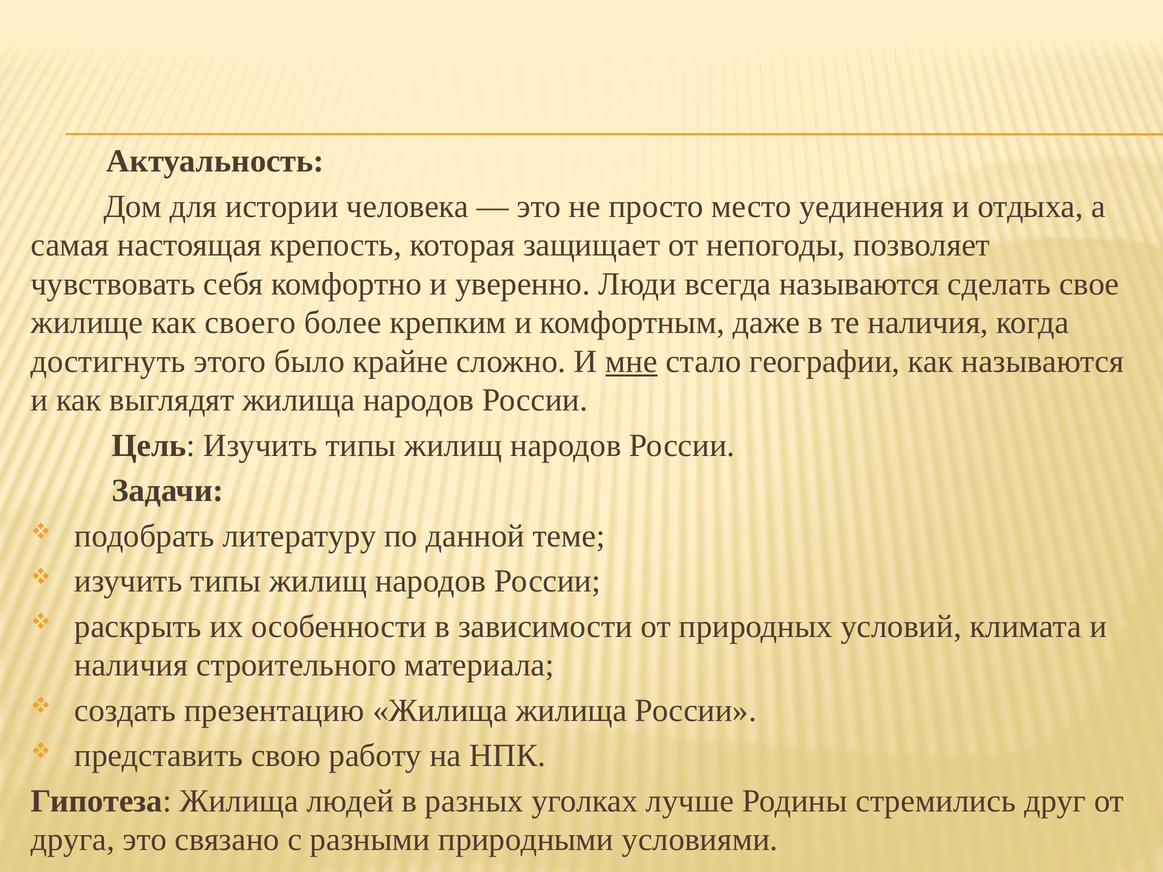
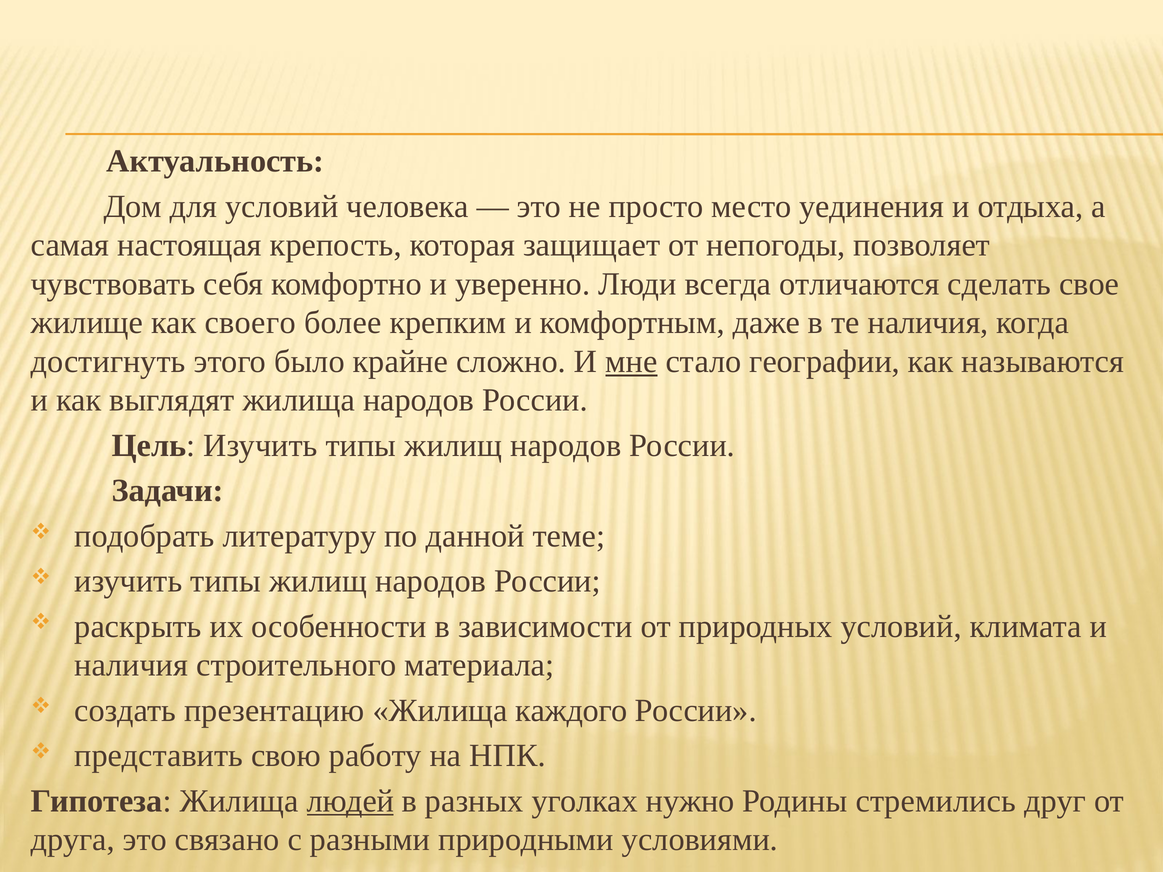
для истории: истории -> условий (282, 207)
всегда называются: называются -> отличаются (859, 284)
Жилища жилища: жилища -> каждого (571, 711)
людей underline: none -> present (350, 801)
лучше: лучше -> нужно (690, 801)
